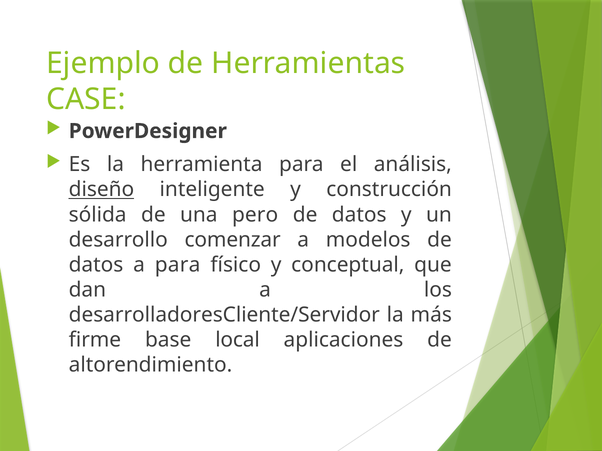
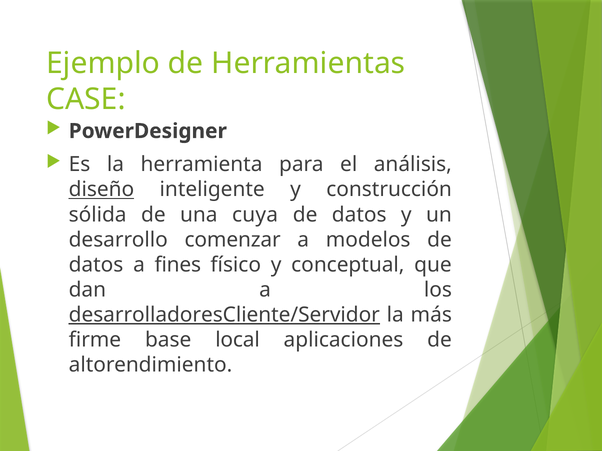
pero: pero -> cuya (255, 215)
a para: para -> fines (178, 265)
desarrolladoresCliente/Servidor underline: none -> present (224, 315)
